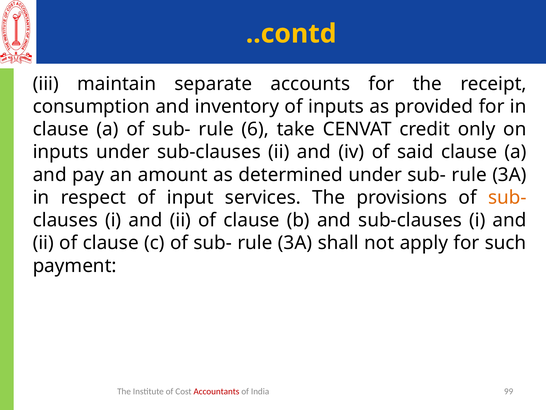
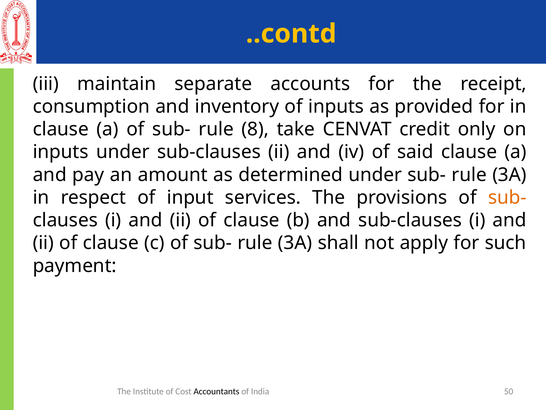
6: 6 -> 8 (255, 129)
Accountants colour: red -> black (216, 391)
99: 99 -> 50 (509, 391)
